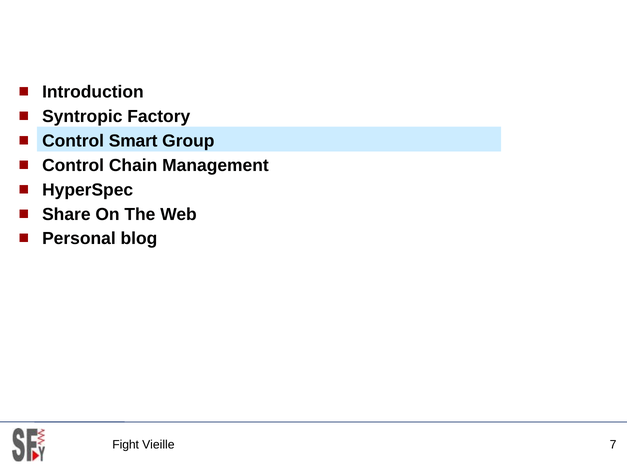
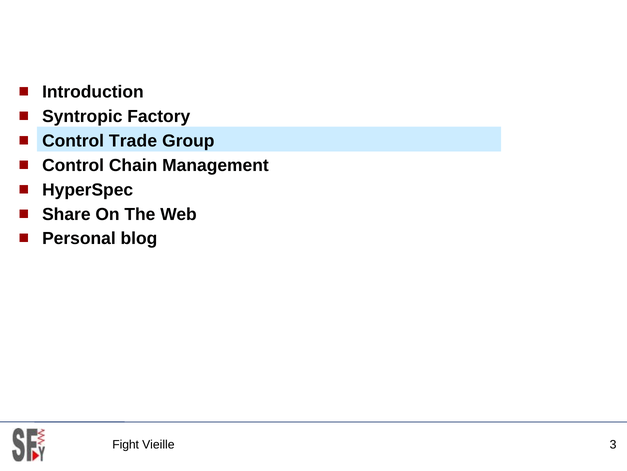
Smart: Smart -> Trade (133, 141)
7: 7 -> 3 (613, 444)
